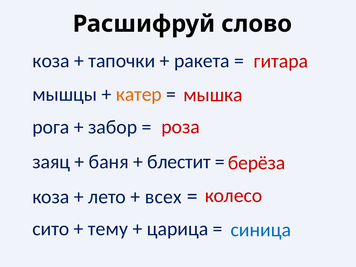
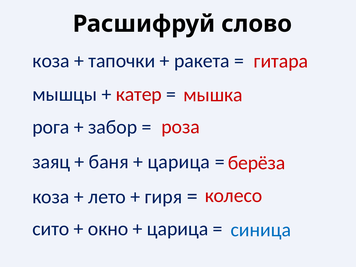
катер colour: orange -> red (139, 94)
блестит: блестит -> царица (179, 162)
всех: всех -> гиря (163, 197)
тему: тему -> окно (108, 229)
